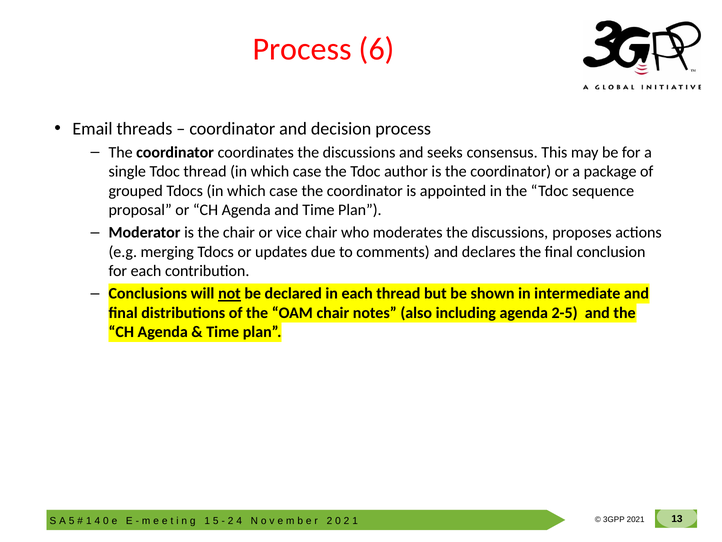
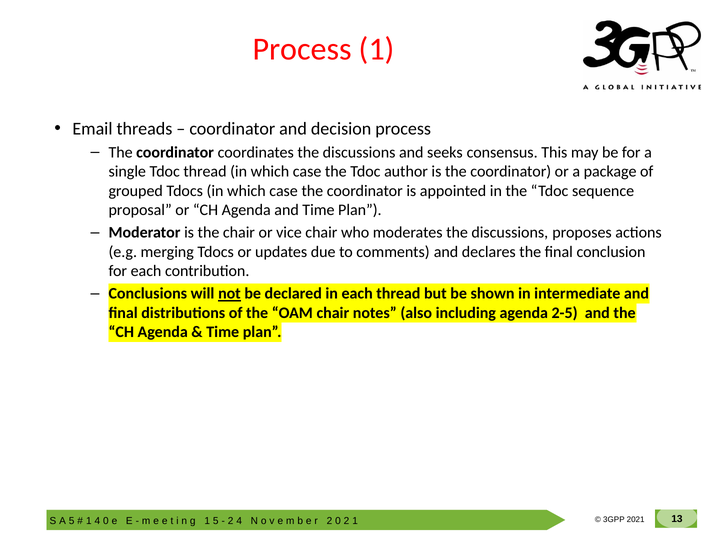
Process 6: 6 -> 1 (377, 49)
